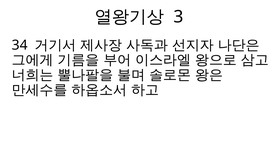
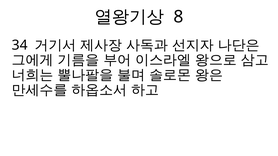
3: 3 -> 8 (178, 17)
